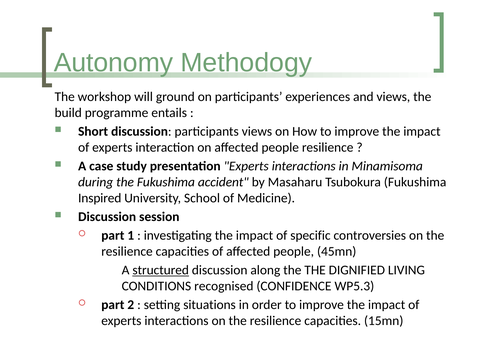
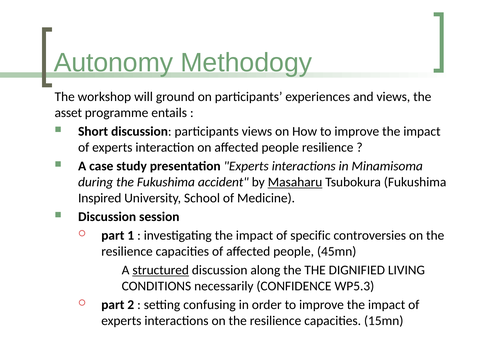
build: build -> asset (68, 113)
Masaharu underline: none -> present (295, 182)
recognised: recognised -> necessarily (224, 286)
situations: situations -> confusing (210, 305)
